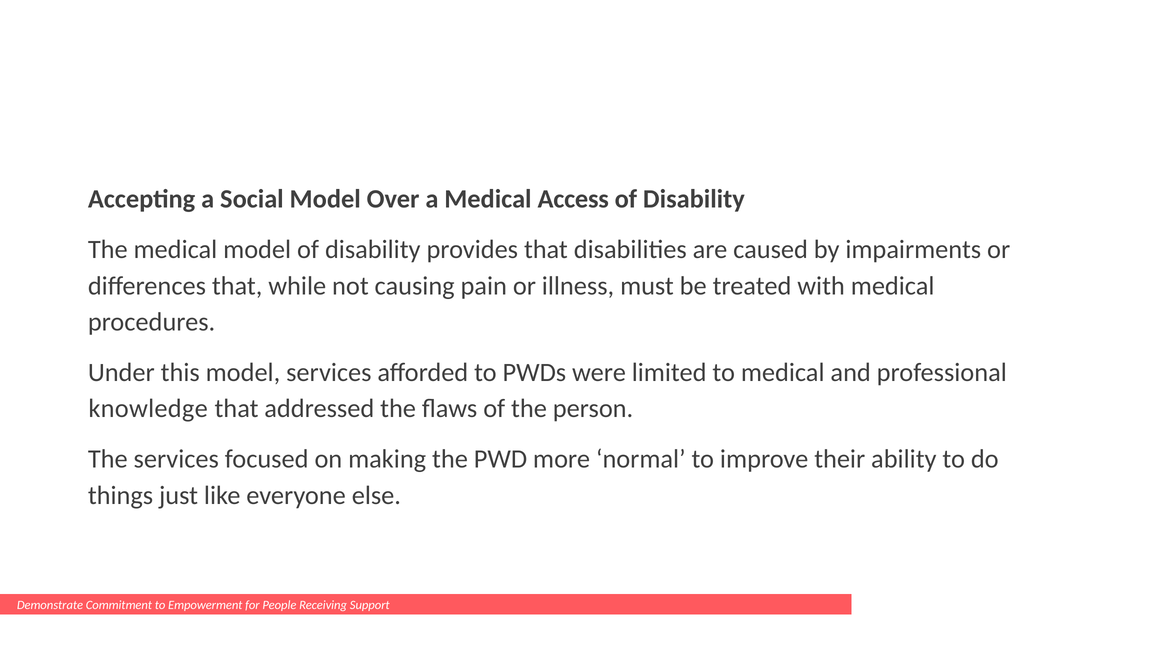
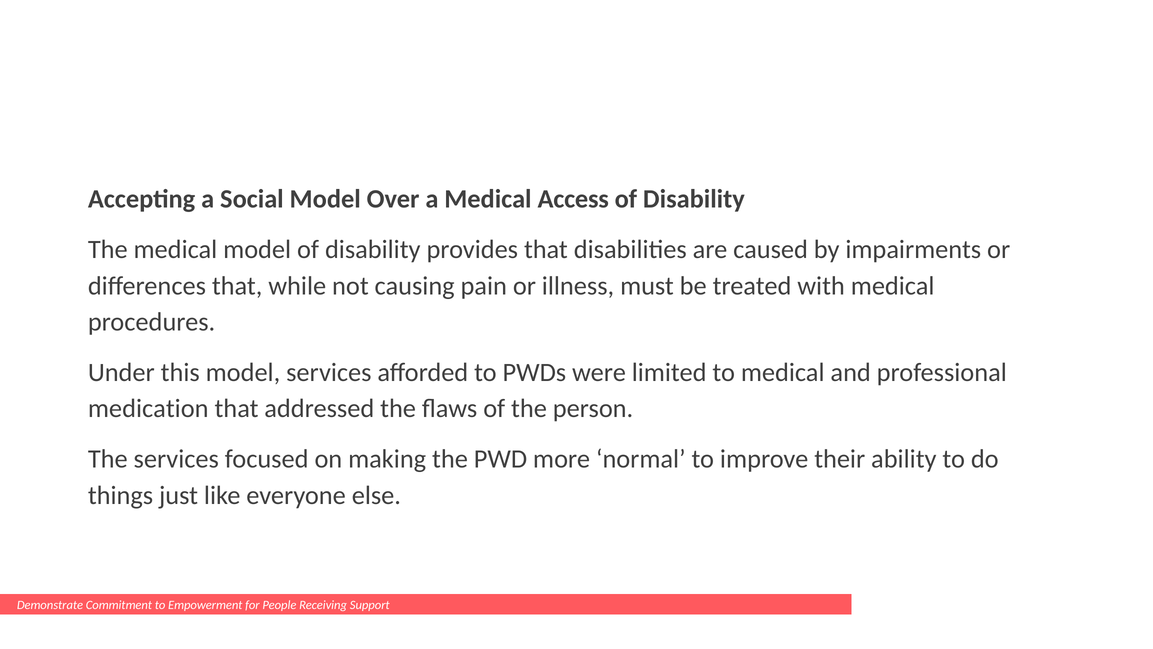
knowledge: knowledge -> medication (148, 408)
